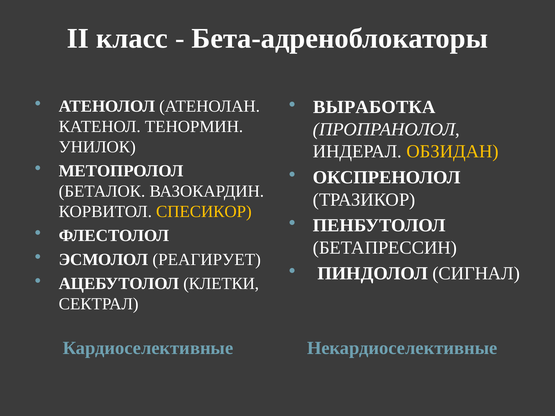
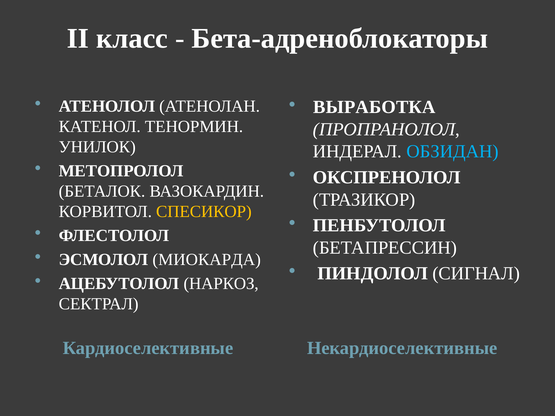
ОБЗИДАН colour: yellow -> light blue (453, 152)
РЕАГИРУЕТ: РЕАГИРУЕТ -> МИОКАРДА (207, 260)
КЛЕТКИ: КЛЕТКИ -> НАРКОЗ (221, 284)
